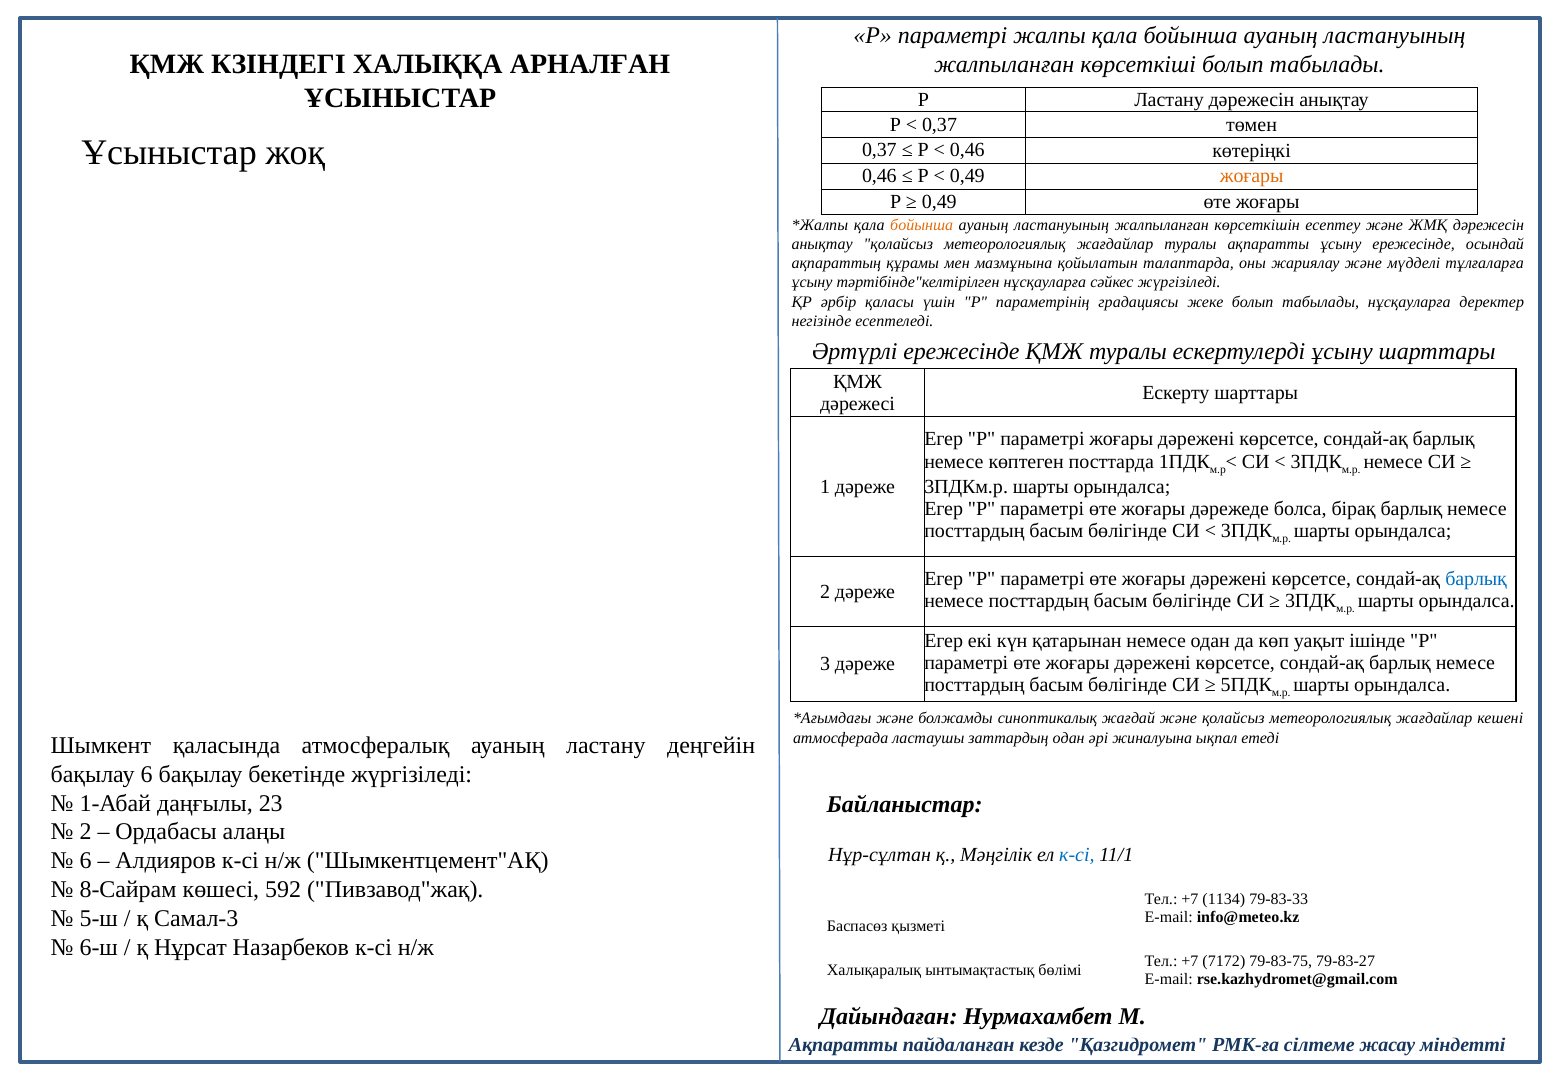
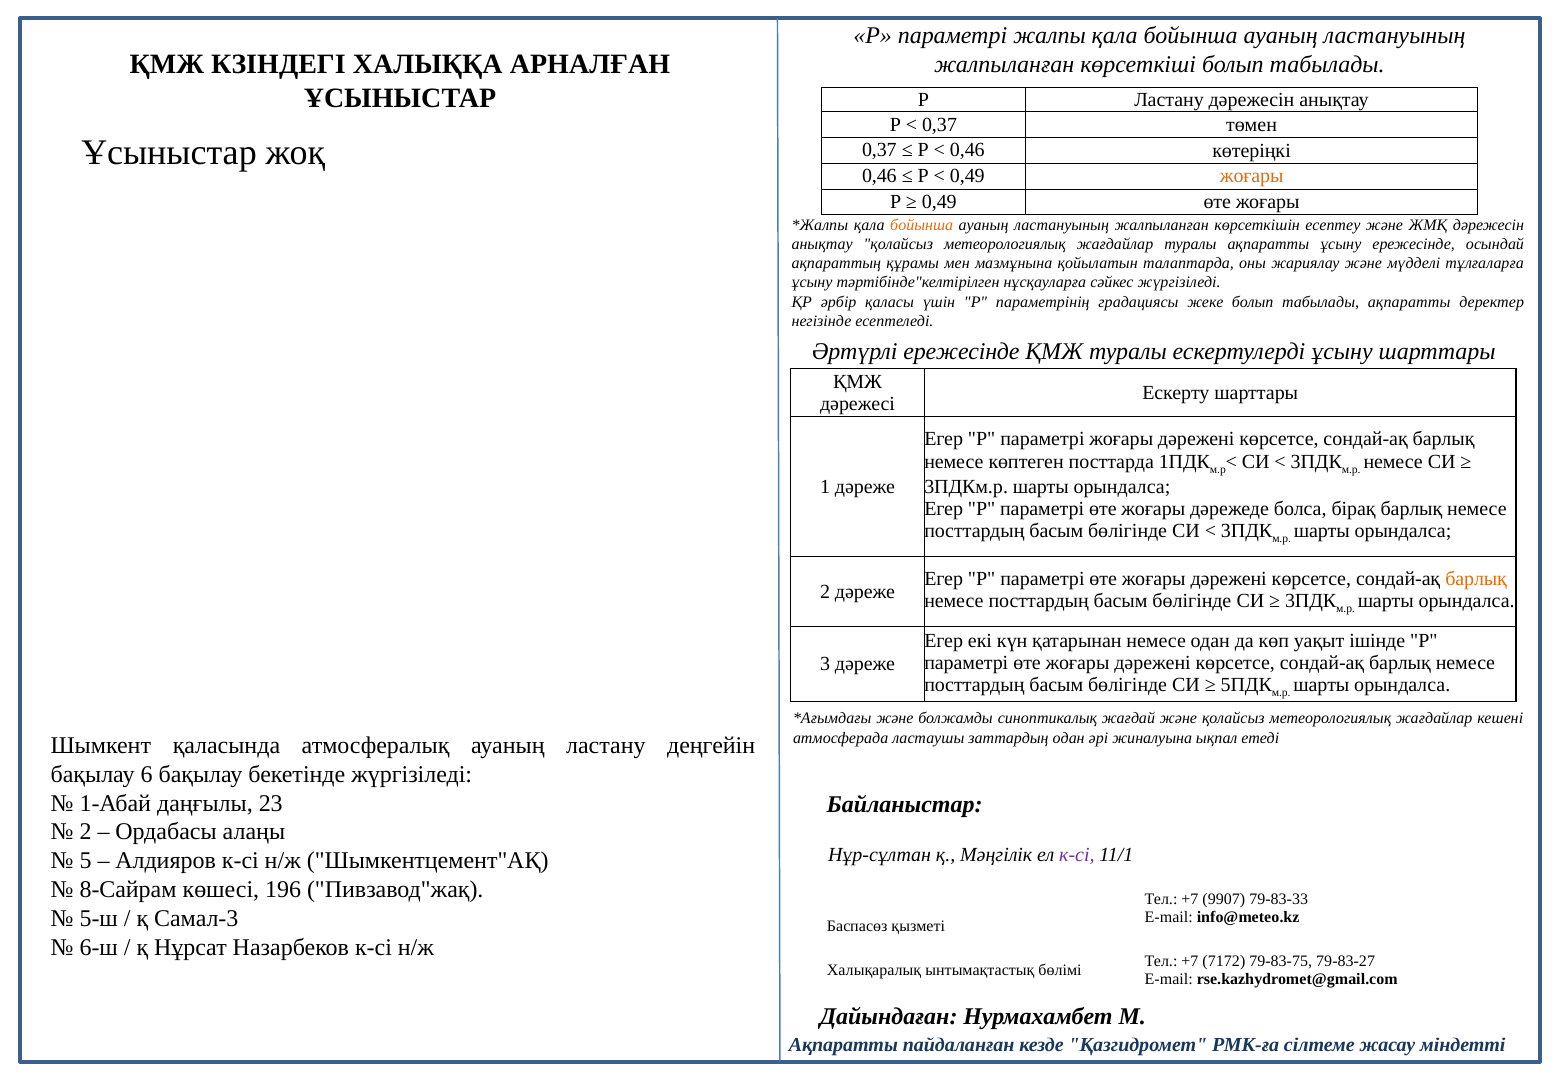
табылады нұсқауларға: нұсқауларға -> ақпаратты (1409, 302)
барлық colour: blue -> orange (1476, 579)
к-сі colour: blue -> purple (1077, 855)
6: 6 -> 5 (86, 861)
592: 592 -> 196 (283, 890)
1134: 1134 -> 9907 (1224, 899)
